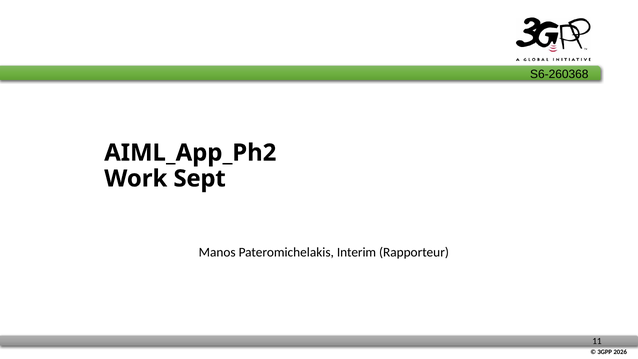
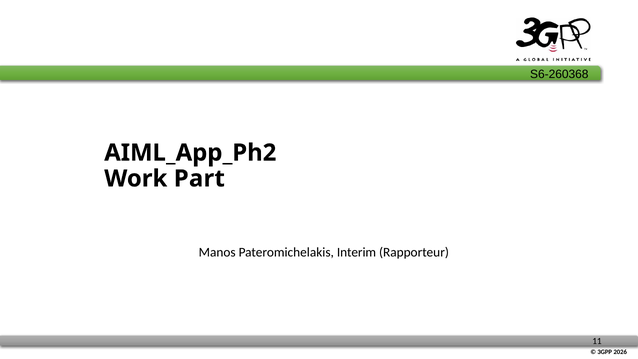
Sept: Sept -> Part (199, 179)
